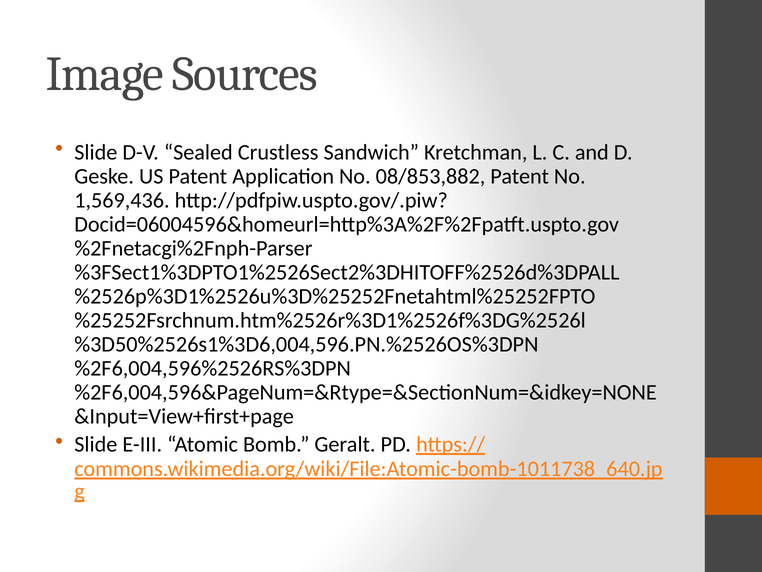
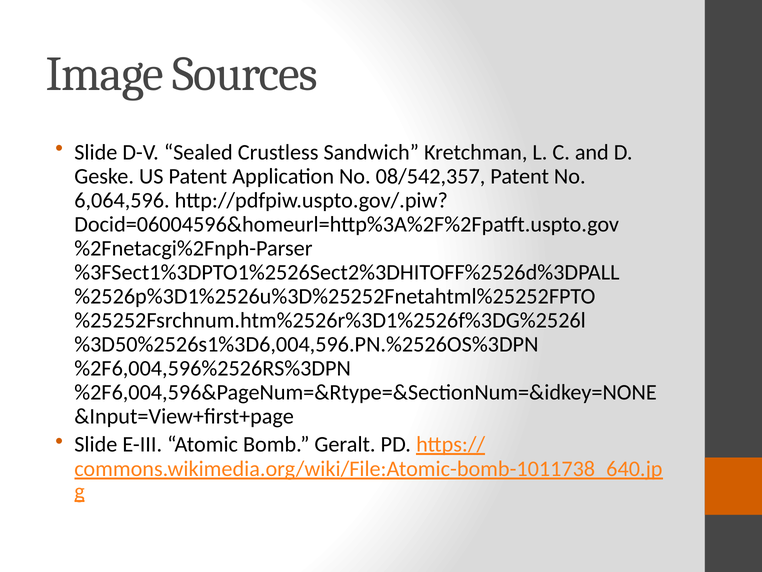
08/853,882: 08/853,882 -> 08/542,357 (431, 176)
1,569,436: 1,569,436 -> 6,064,596 (122, 200)
